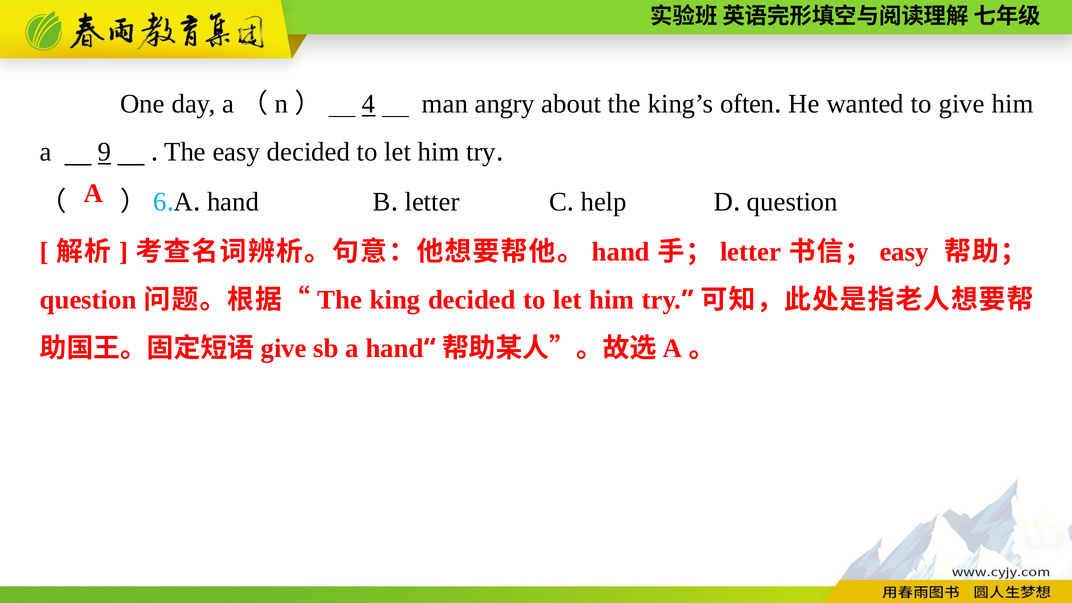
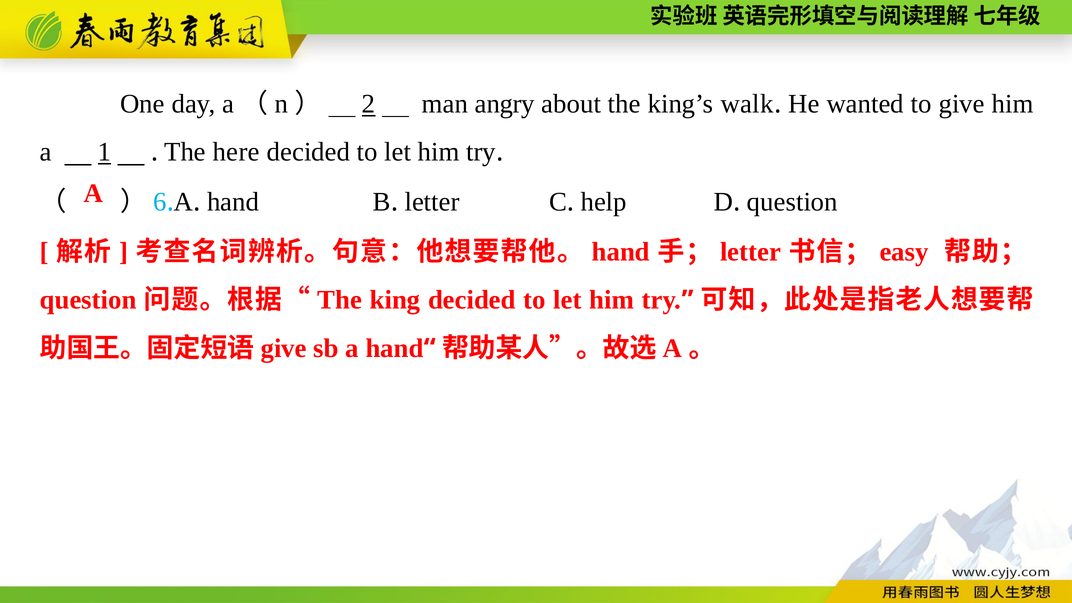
4: 4 -> 2 (369, 104)
often: often -> walk (747, 104)
9: 9 -> 1 (105, 152)
The easy: easy -> here (236, 152)
